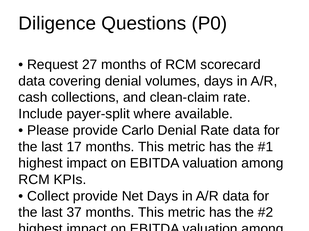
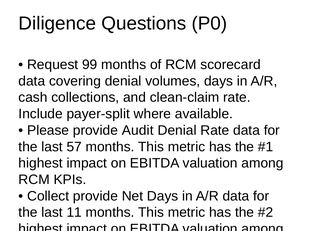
27: 27 -> 99 (90, 65)
Carlo: Carlo -> Audit (138, 131)
17: 17 -> 57 (74, 147)
37: 37 -> 11 (74, 213)
